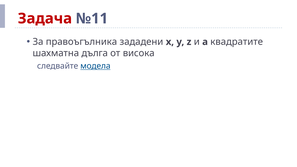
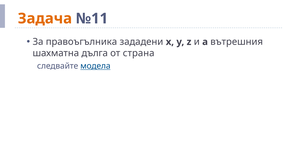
Задача colour: red -> orange (45, 19)
квадратите: квадратите -> вътрешния (237, 42)
висока: висока -> страна (139, 53)
